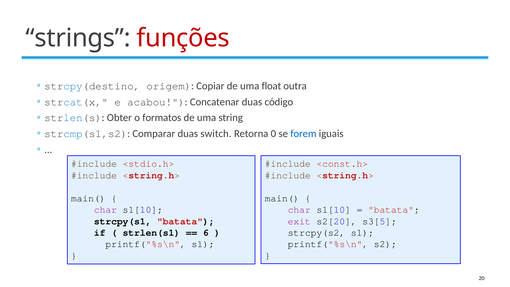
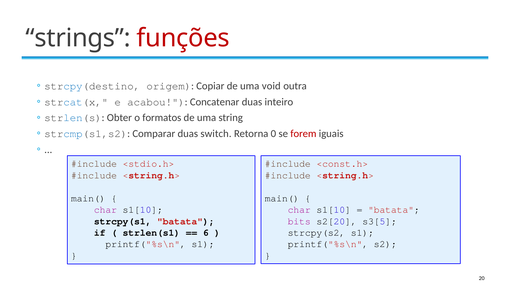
float: float -> void (271, 86)
código: código -> inteiro (279, 102)
forem colour: blue -> red (303, 134)
exit: exit -> bits (299, 221)
